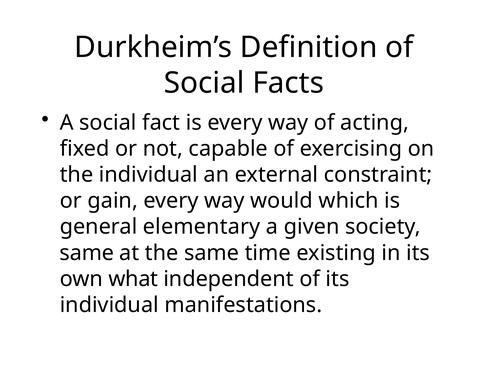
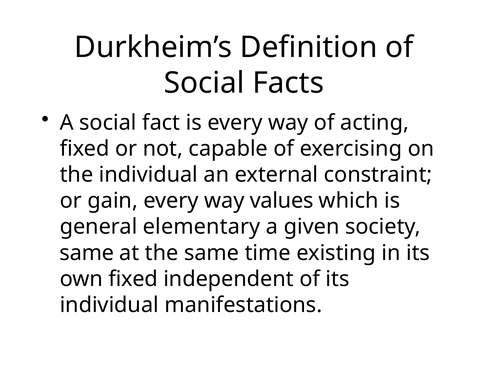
would: would -> values (282, 201)
own what: what -> fixed (133, 279)
